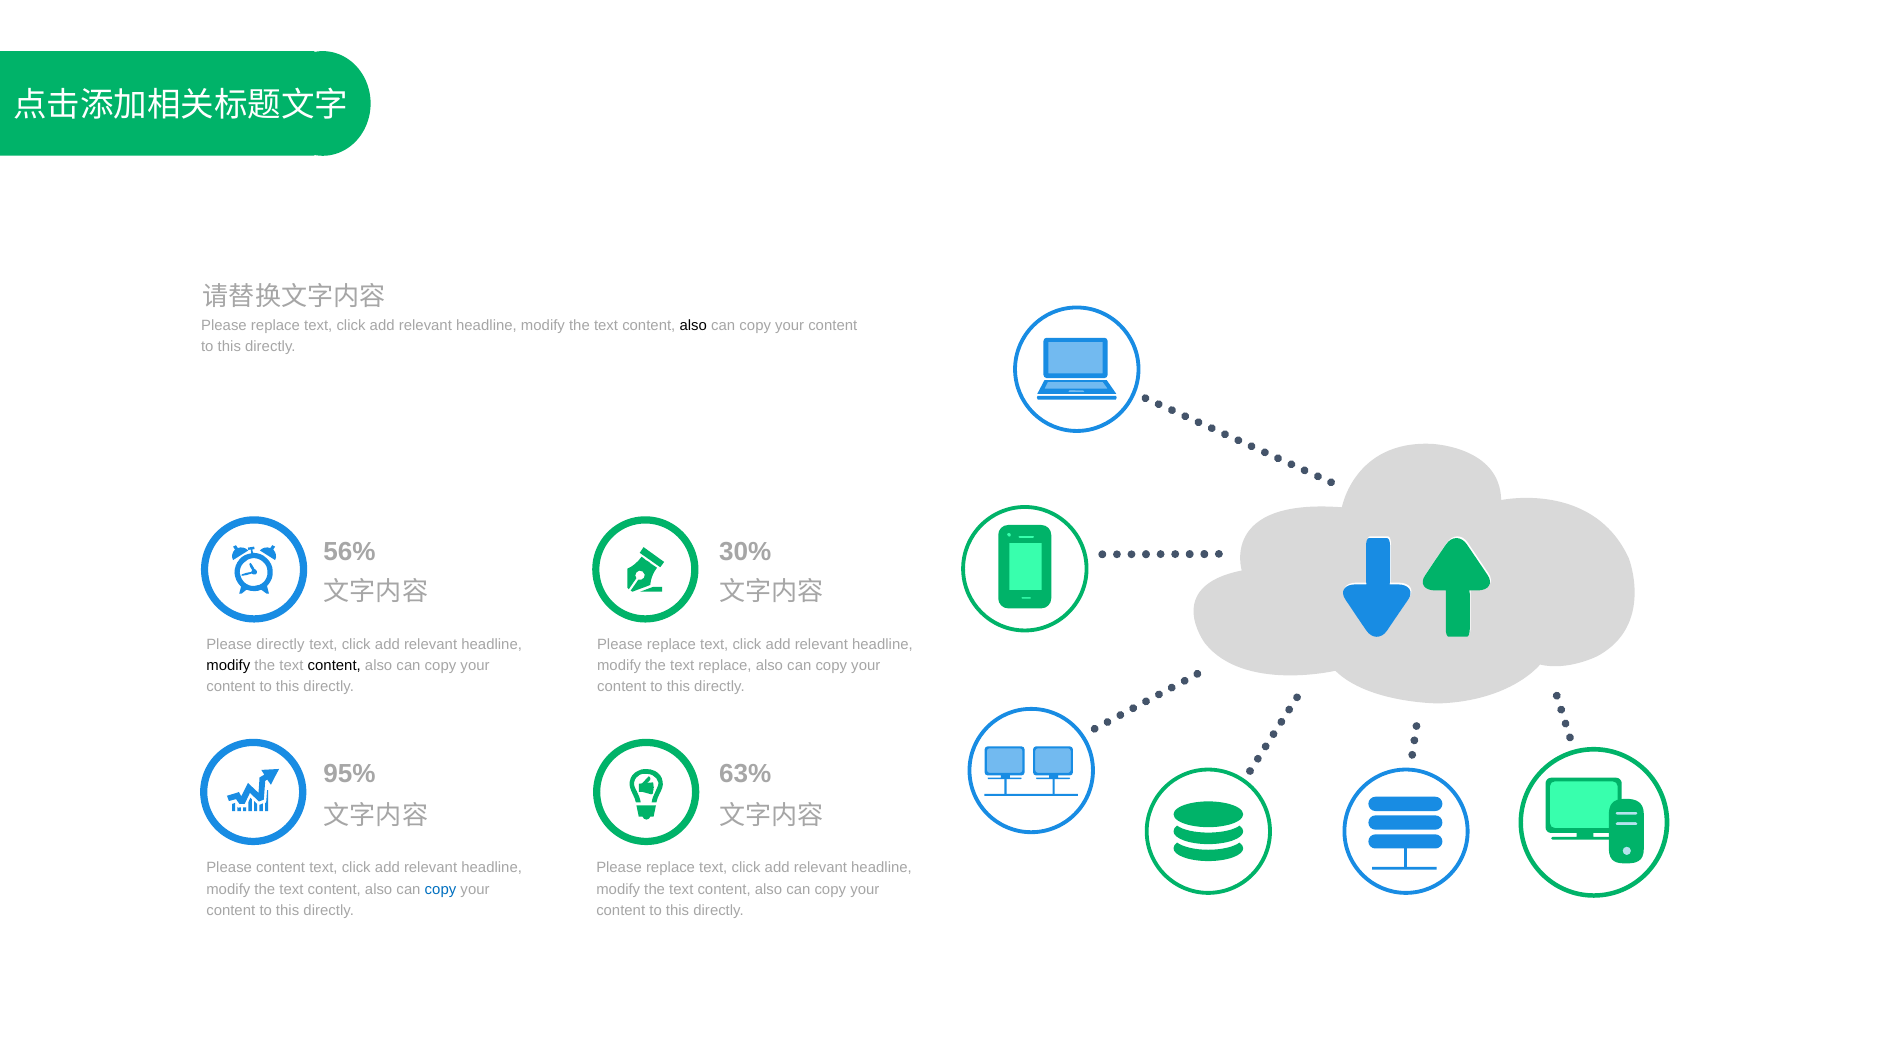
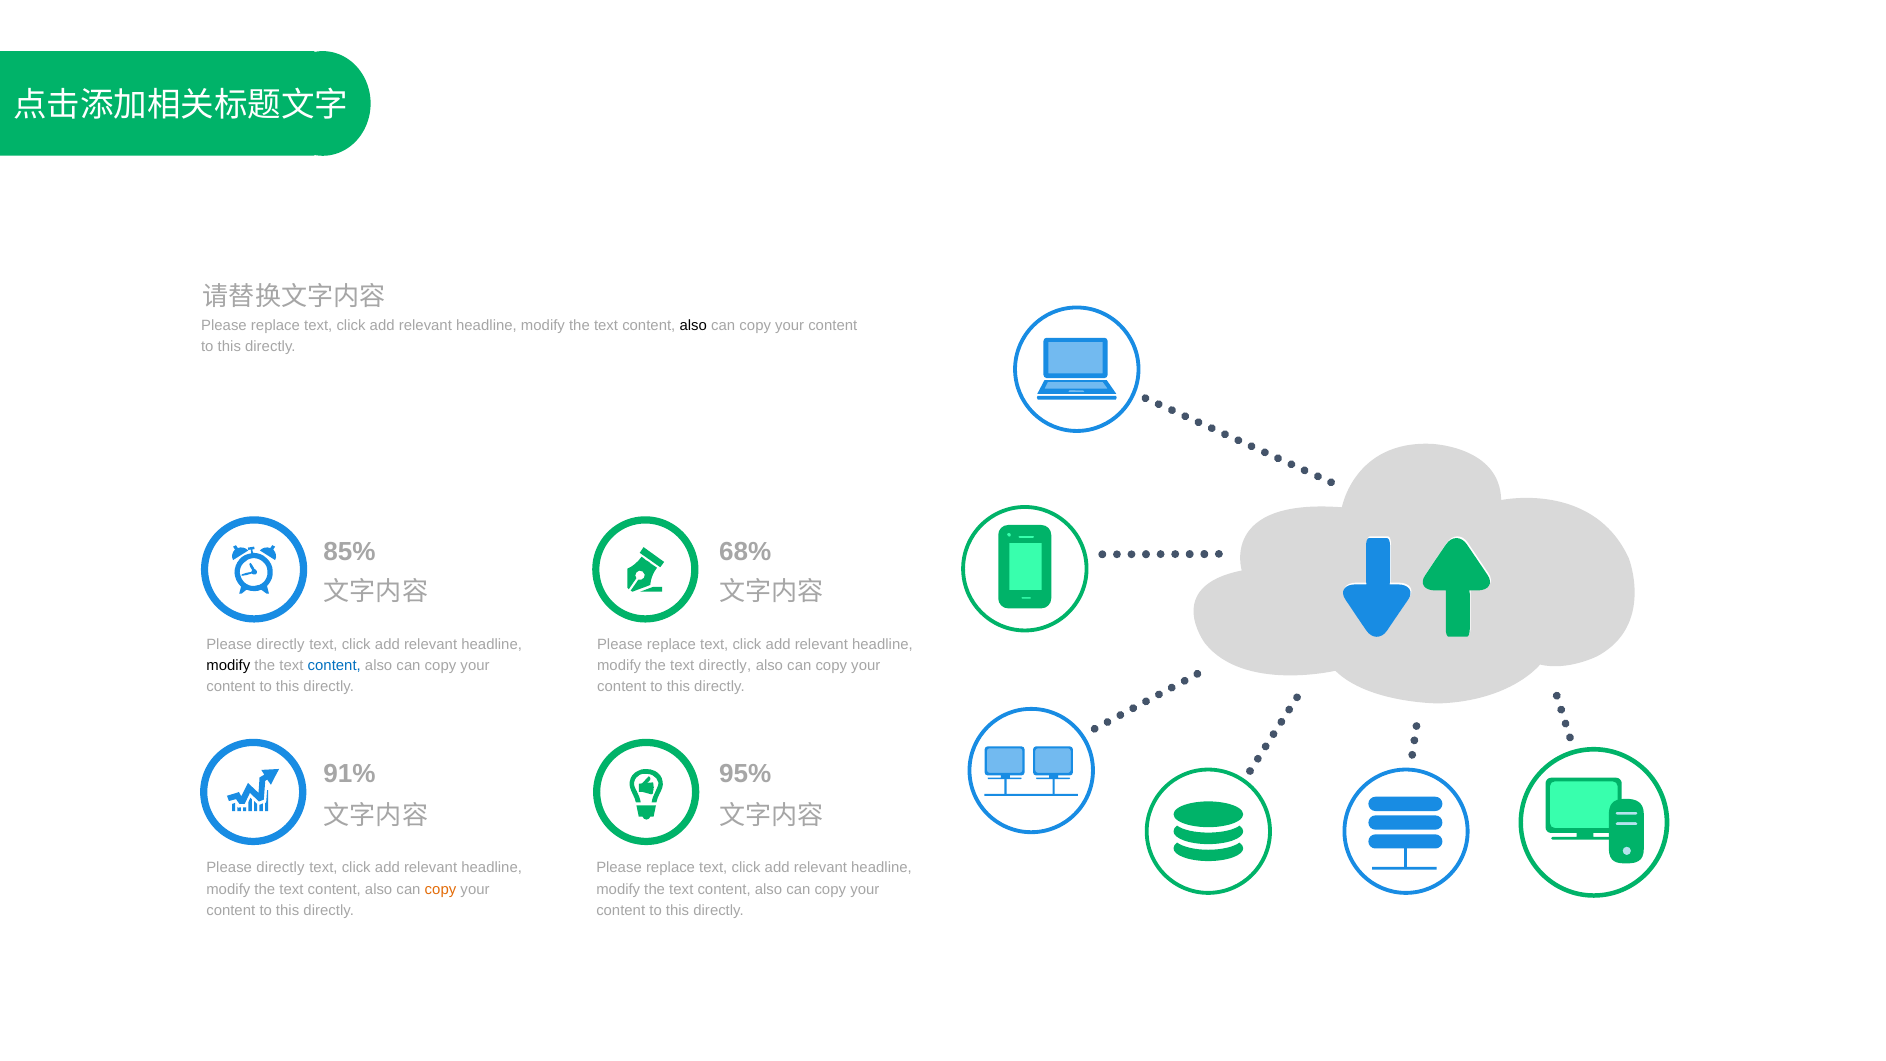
56%: 56% -> 85% (350, 552)
30%: 30% -> 68% (745, 552)
content colour: black -> blue (334, 666)
text replace: replace -> directly (725, 666)
95%: 95% -> 91% (350, 774)
63%: 63% -> 95% (745, 774)
content: content -> directly (281, 868)
copy colour: blue -> orange (440, 889)
